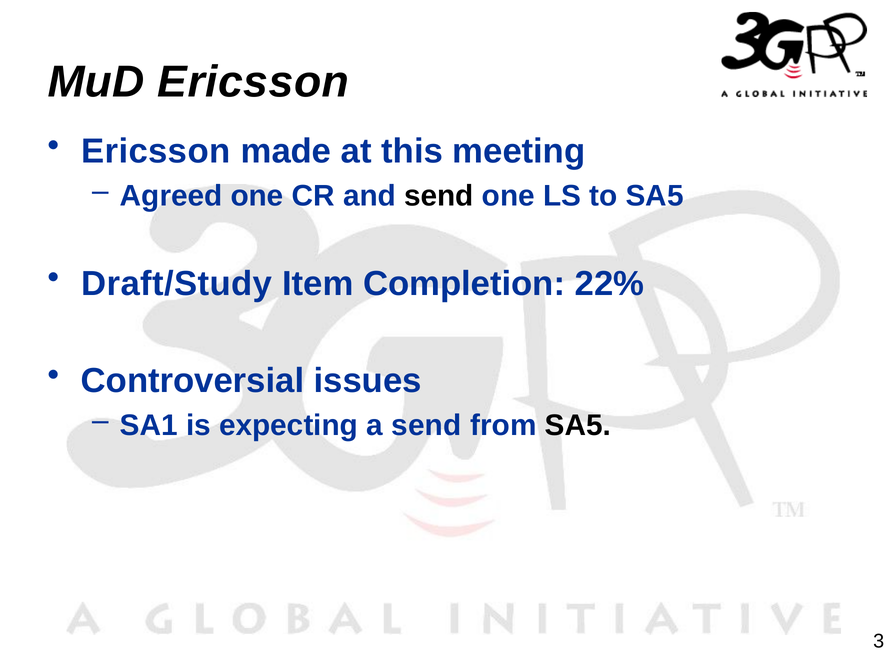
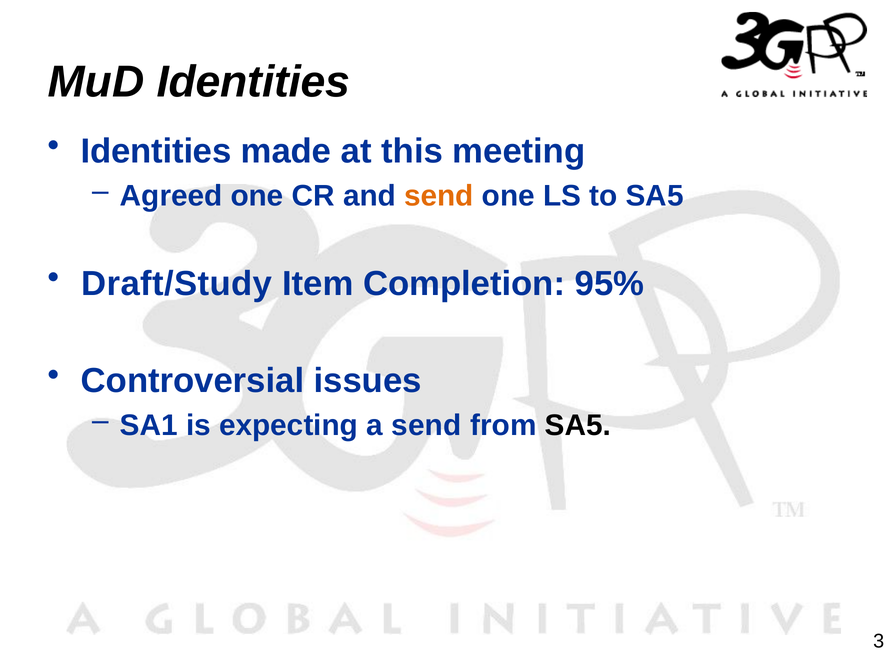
MuD Ericsson: Ericsson -> Identities (254, 82)
Ericsson: Ericsson -> Identities (156, 151)
send colour: black -> orange (439, 196)
22%: 22% -> 95% (610, 283)
